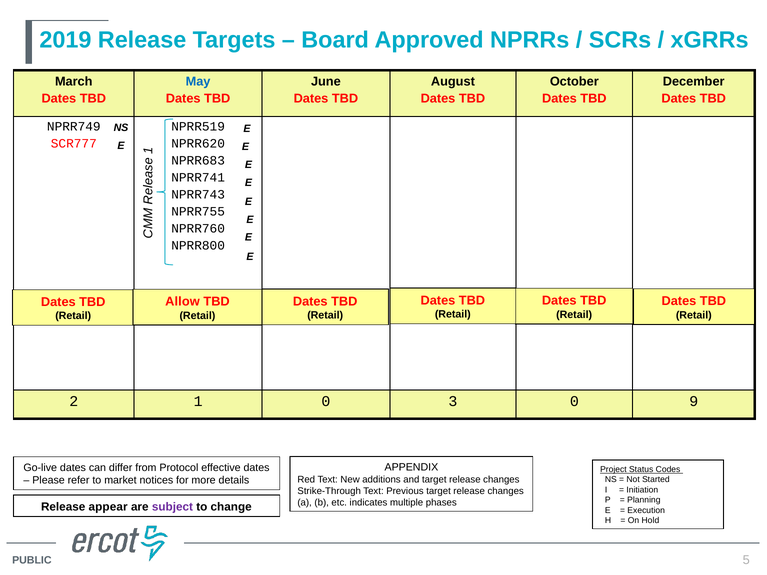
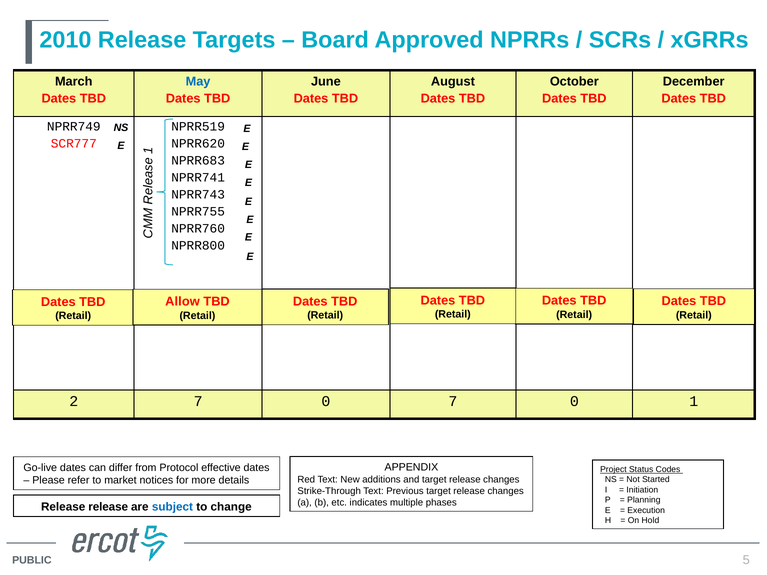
2019: 2019 -> 2010 (66, 40)
2 1: 1 -> 7 (198, 401)
0 3: 3 -> 7 (453, 401)
0 9: 9 -> 1 (694, 401)
Release appear: appear -> release (108, 507)
subject colour: purple -> blue (172, 507)
